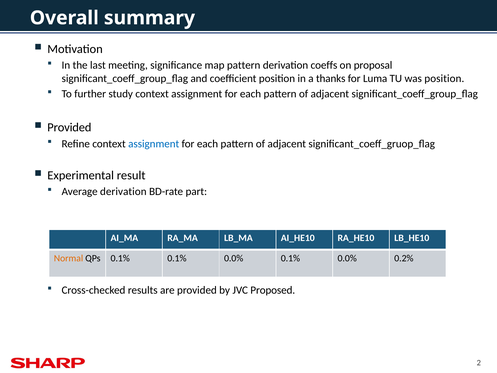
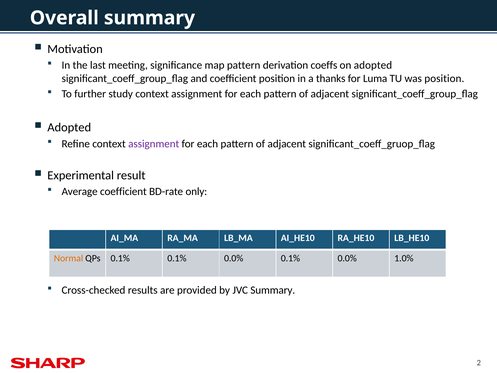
on proposal: proposal -> adopted (373, 65)
Provided: Provided -> Adopted (69, 127)
assignment colour: blue -> purple (154, 144)
Average derivation: derivation -> coefficient (123, 191)
part: part -> only (196, 191)
0.2%: 0.2% -> 1.0% (404, 258)
JVC Proposed: Proposed -> Summary (273, 290)
